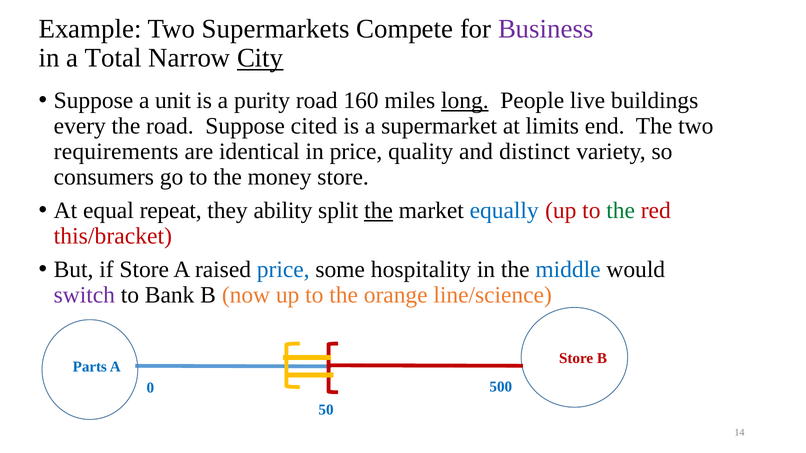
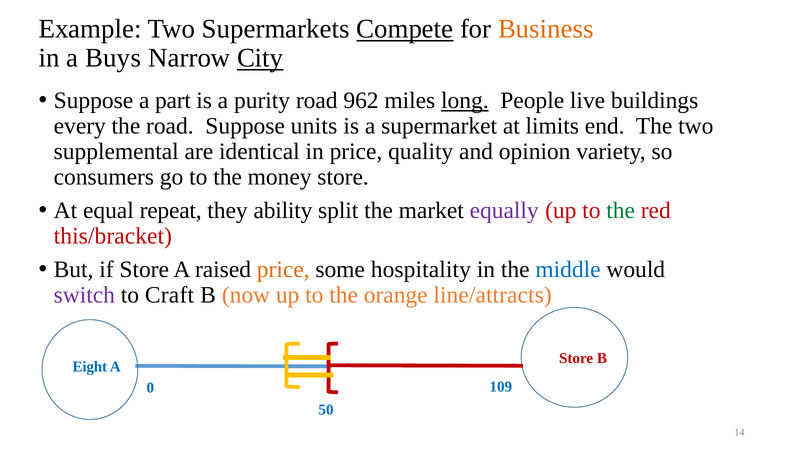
Compete underline: none -> present (405, 29)
Business colour: purple -> orange (546, 29)
Total: Total -> Buys (113, 58)
unit: unit -> part (173, 101)
160: 160 -> 962 (361, 101)
cited: cited -> units (314, 126)
requirements: requirements -> supplemental (116, 152)
distinct: distinct -> opinion (535, 152)
the underline: present -> none (379, 211)
equally colour: blue -> purple (504, 211)
price colour: blue -> orange (283, 270)
Bank: Bank -> Craft (169, 295)
line/science: line/science -> line/attracts (493, 295)
Parts: Parts -> Eight (90, 367)
500: 500 -> 109 (501, 387)
